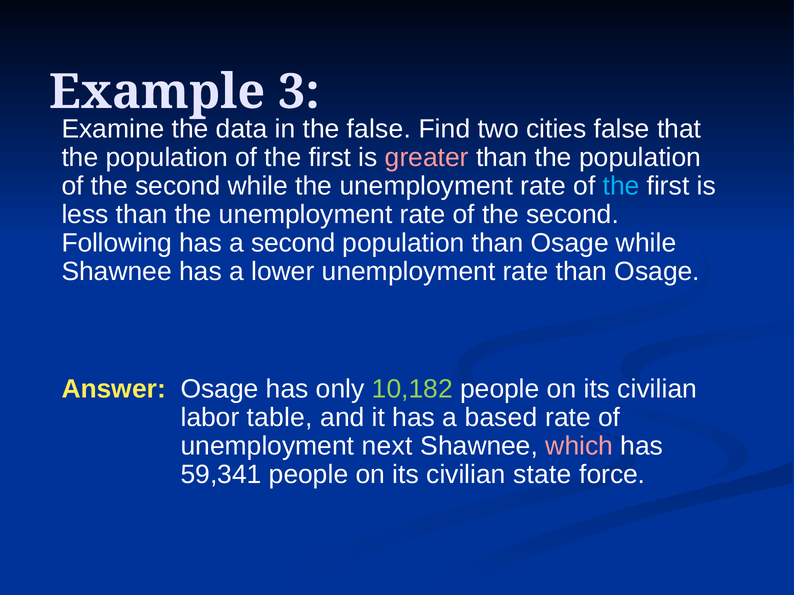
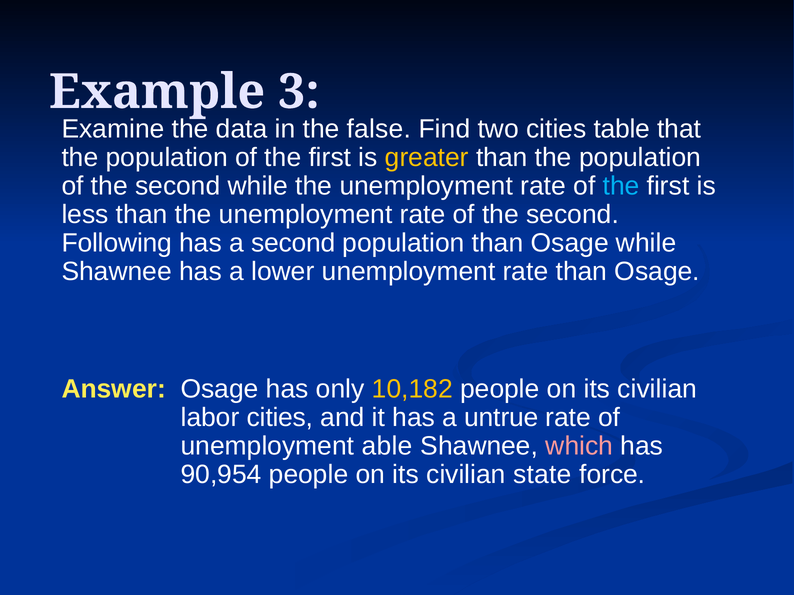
cities false: false -> table (622, 129)
greater colour: pink -> yellow (427, 158)
10,182 colour: light green -> yellow (412, 389)
labor table: table -> cities (280, 418)
based: based -> untrue (501, 418)
next: next -> able (387, 446)
59,341: 59,341 -> 90,954 (221, 475)
